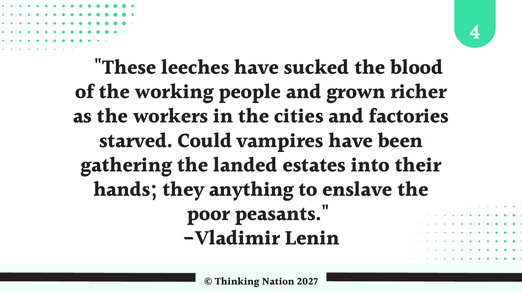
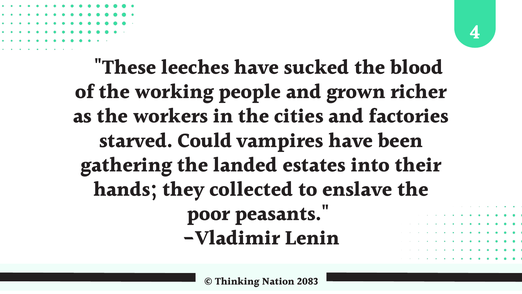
anything: anything -> collected (251, 190)
2027: 2027 -> 2083 (308, 282)
